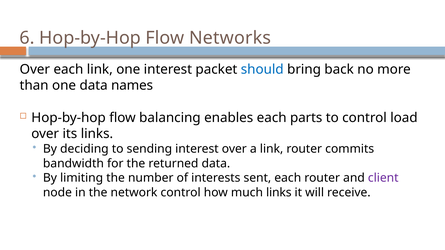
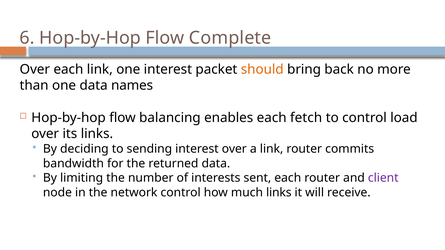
Networks: Networks -> Complete (230, 38)
should colour: blue -> orange (262, 70)
parts: parts -> fetch (306, 118)
